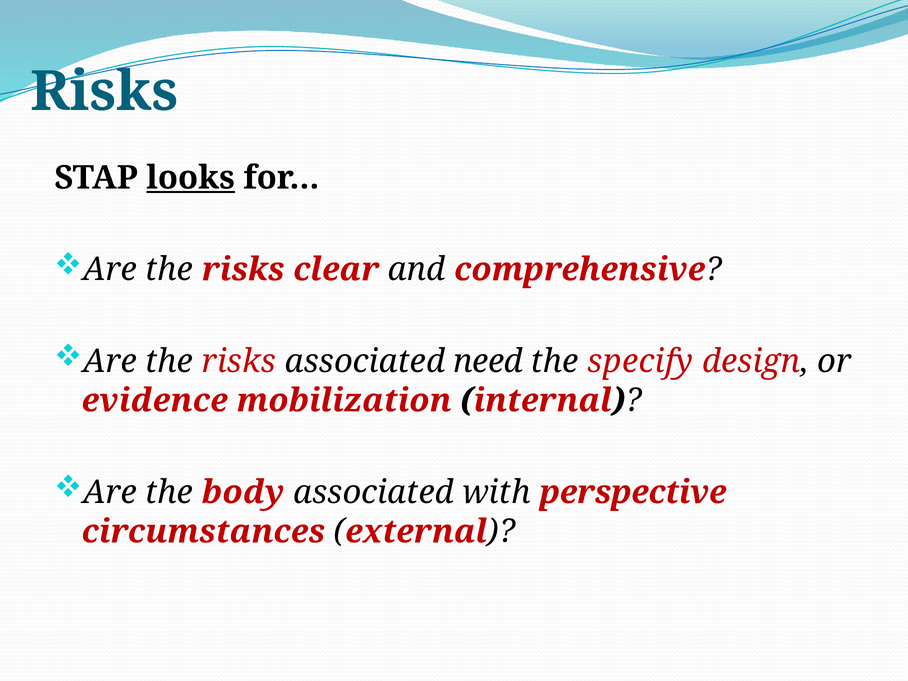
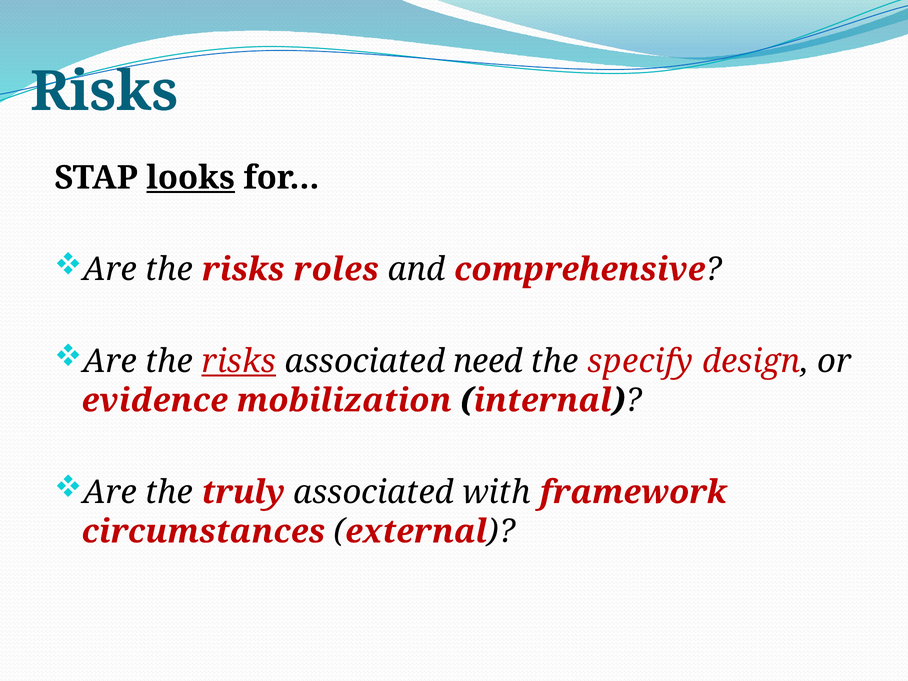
clear: clear -> roles (336, 269)
risks underline: none -> present (239, 361)
body: body -> truly (243, 492)
perspective: perspective -> framework (633, 492)
